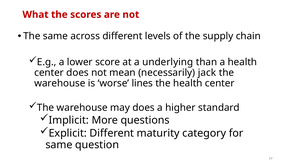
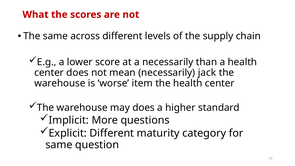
a underlying: underlying -> necessarily (168, 62)
lines: lines -> item (142, 83)
